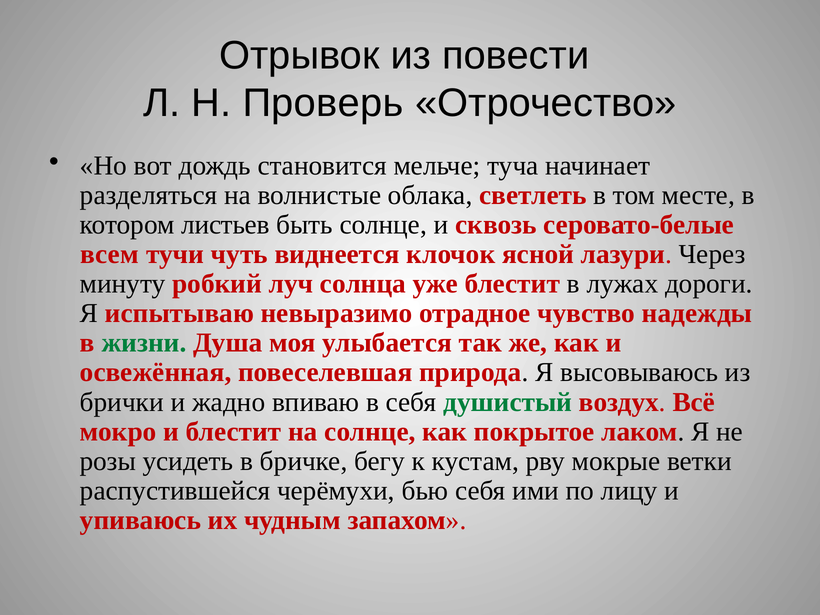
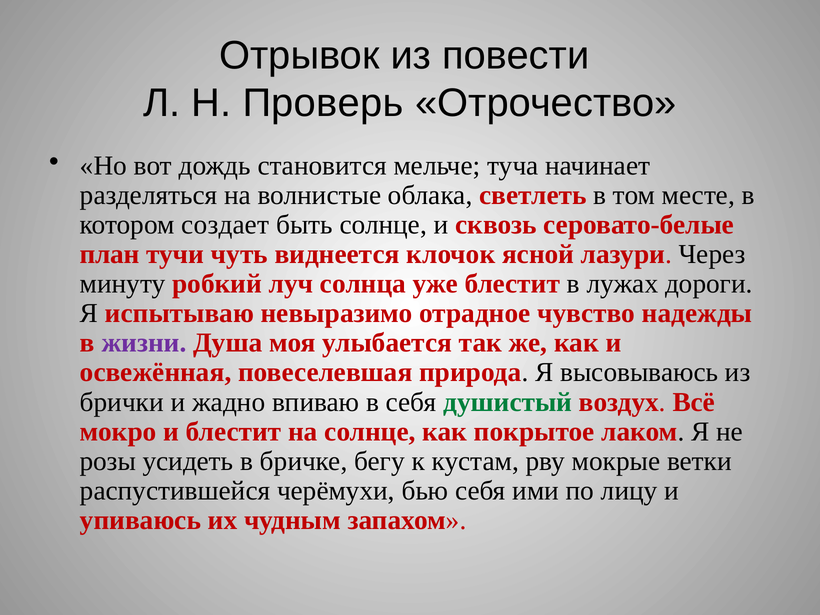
листьев: листьев -> создает (225, 225)
всем: всем -> план (110, 254)
жизни colour: green -> purple (144, 343)
